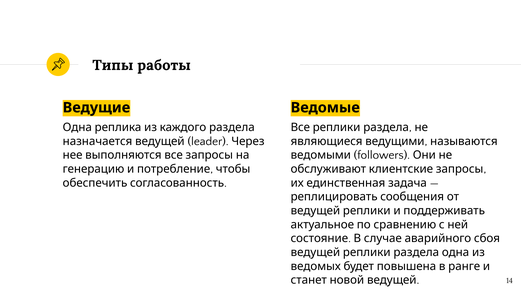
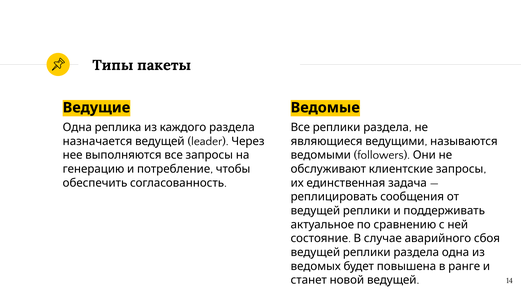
работы: работы -> пакеты (164, 65)
